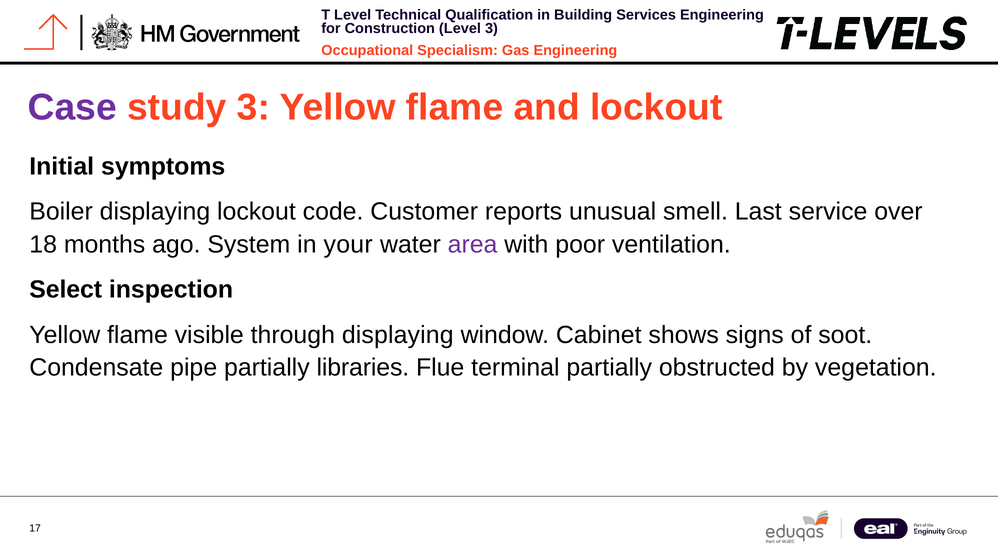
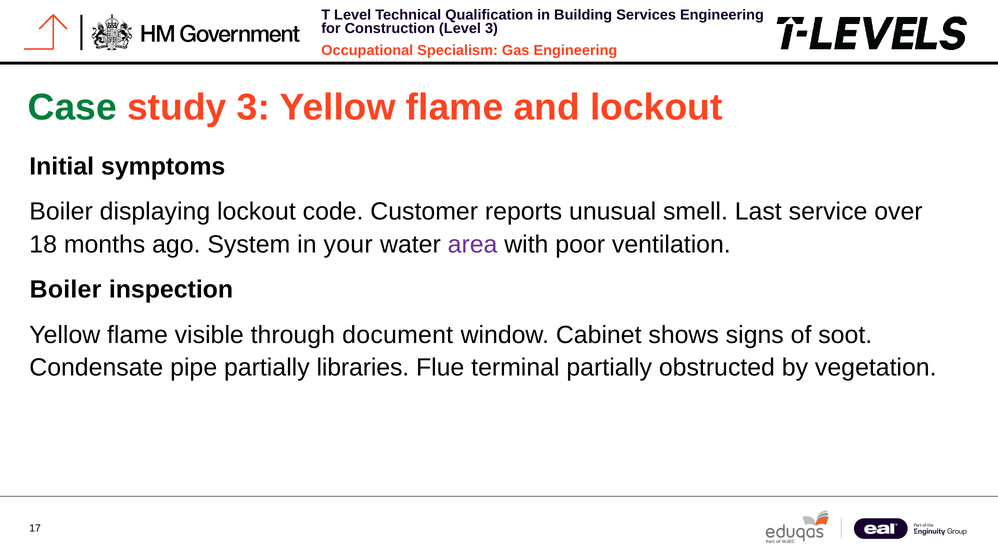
Case colour: purple -> green (72, 107)
Select: Select -> Boiler (66, 290)
through displaying: displaying -> document (398, 335)
